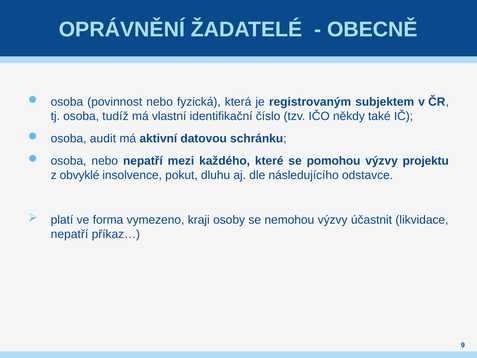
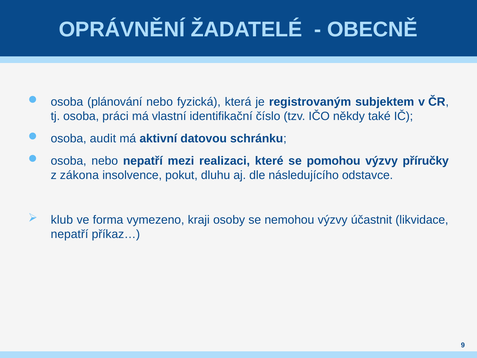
povinnost: povinnost -> plánování (115, 102)
tudíž: tudíž -> práci (115, 116)
každého: každého -> realizaci (225, 161)
projektu: projektu -> příručky (426, 161)
obvyklé: obvyklé -> zákona (79, 175)
platí: platí -> klub (62, 220)
